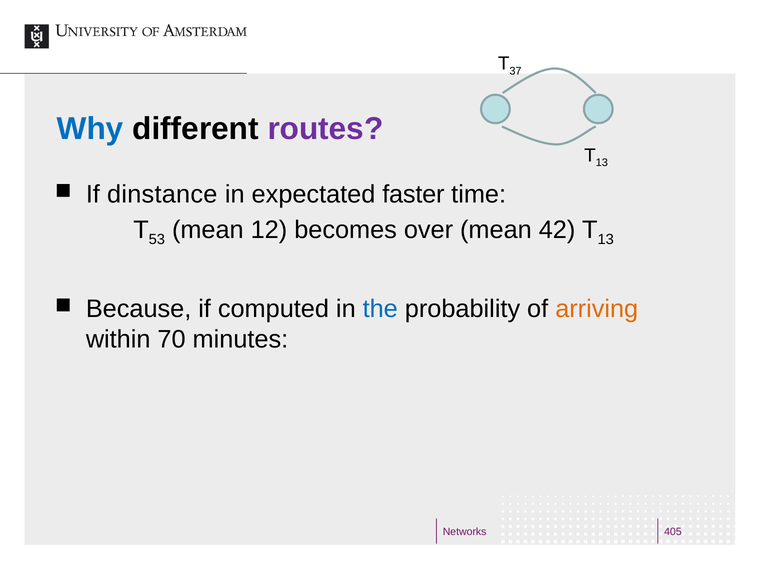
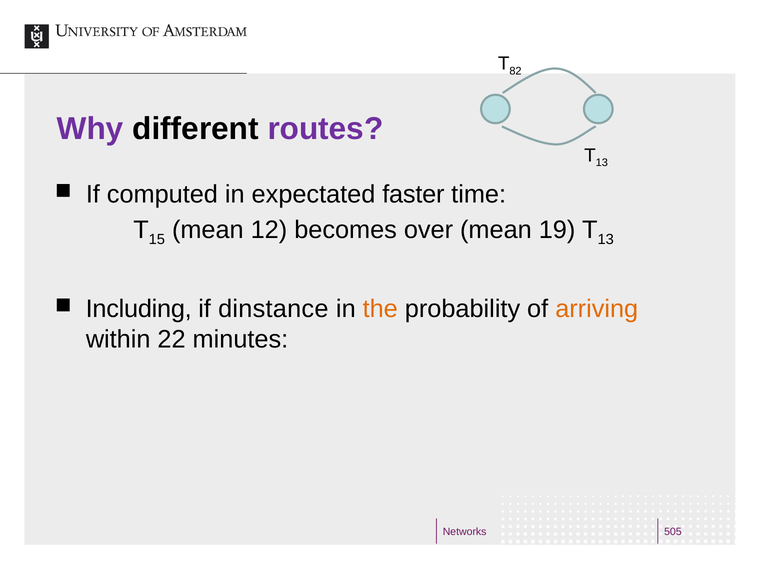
37: 37 -> 82 (515, 71)
Why colour: blue -> purple (90, 129)
dinstance: dinstance -> computed (162, 195)
53: 53 -> 15 (157, 240)
42: 42 -> 19 (557, 230)
Because: Because -> Including (139, 309)
computed: computed -> dinstance (273, 309)
the colour: blue -> orange (380, 309)
70: 70 -> 22 (172, 339)
405: 405 -> 505 (673, 532)
